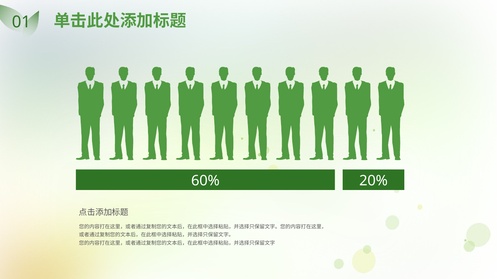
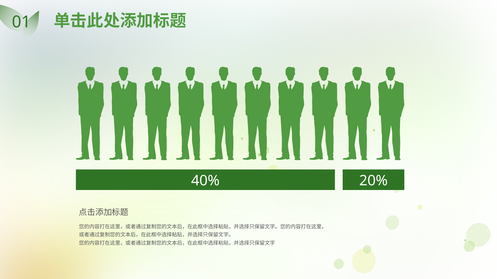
60%: 60% -> 40% (205, 181)
